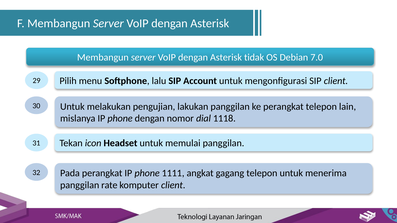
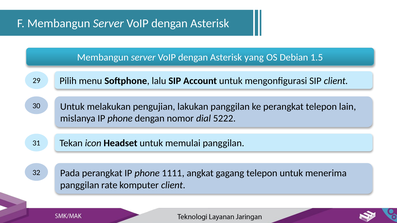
tidak: tidak -> yang (254, 57)
7.0: 7.0 -> 1.5 (317, 57)
1118: 1118 -> 5222 (224, 119)
